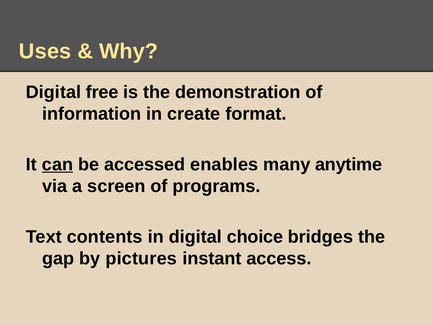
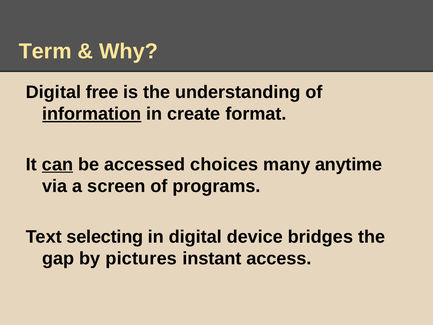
Uses: Uses -> Term (45, 51)
demonstration: demonstration -> understanding (238, 92)
information underline: none -> present (92, 114)
enables: enables -> choices (224, 164)
contents: contents -> selecting (105, 237)
choice: choice -> device (255, 237)
